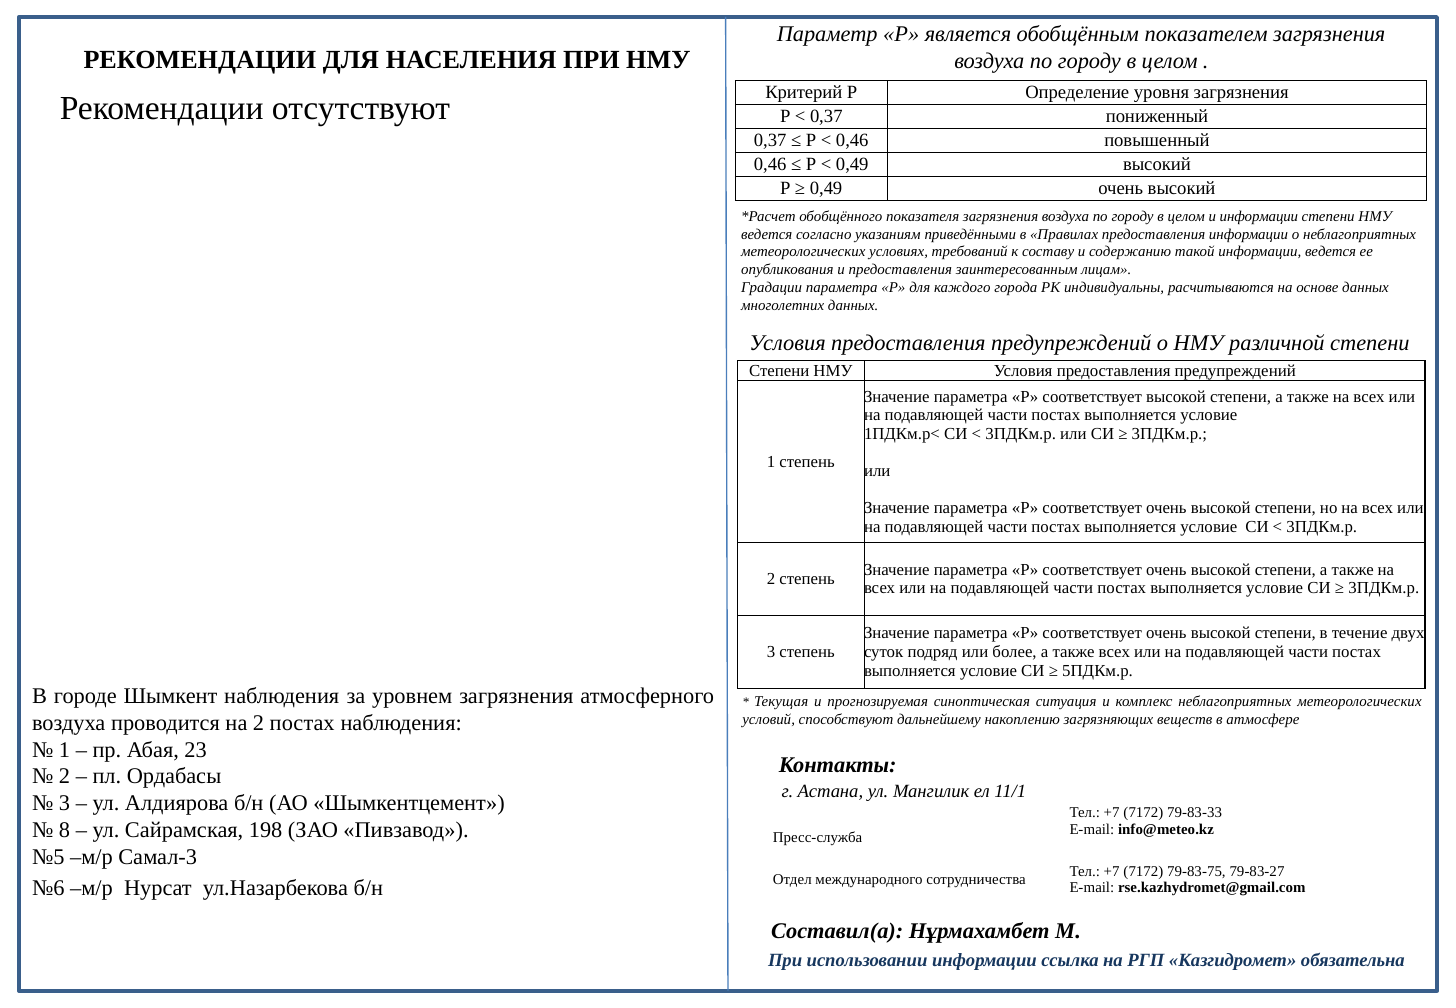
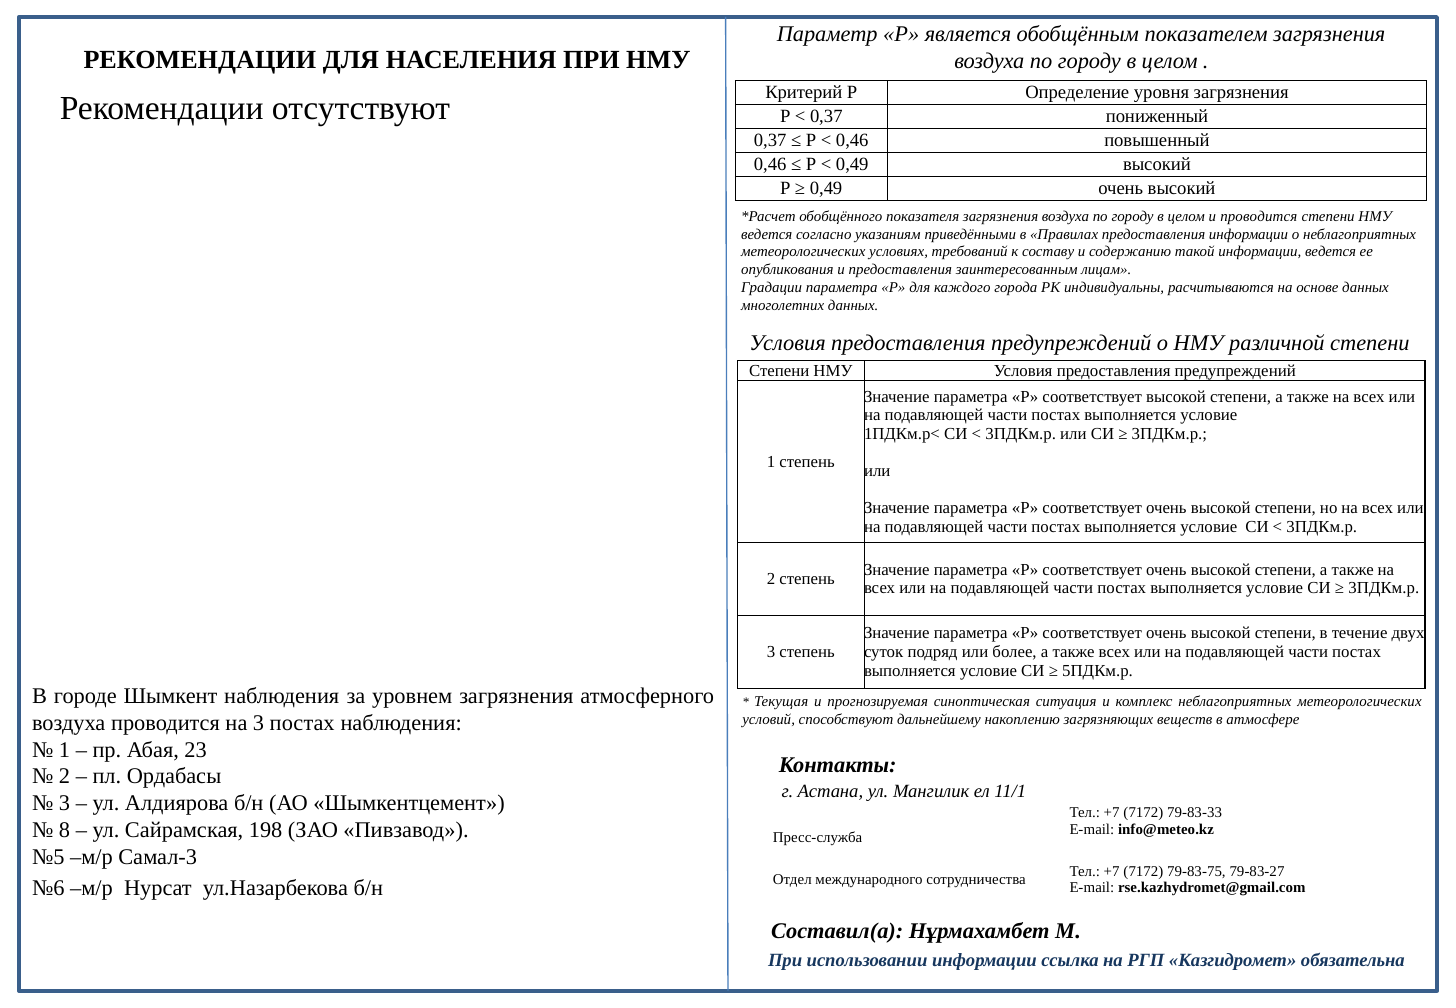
и информации: информации -> проводится (1259, 216)
на 2: 2 -> 3 (259, 723)
